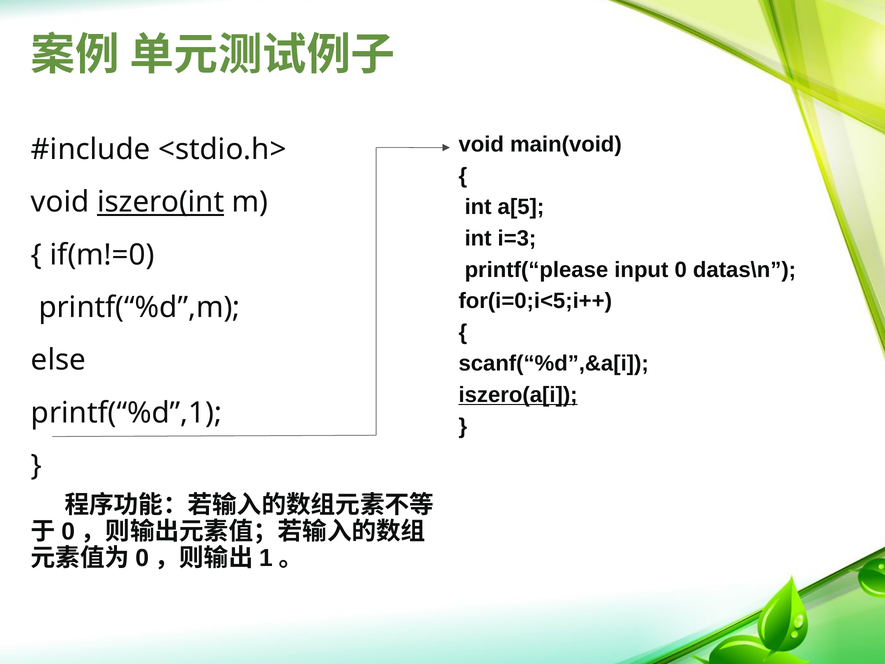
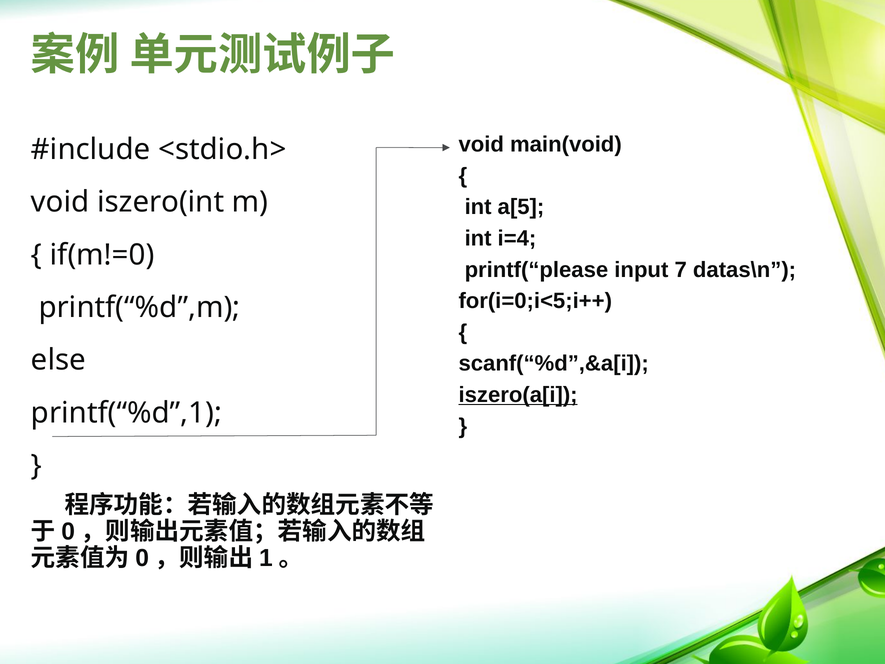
iszero(int underline: present -> none (161, 202)
i=3: i=3 -> i=4 (517, 238)
0: 0 -> 7 (681, 270)
